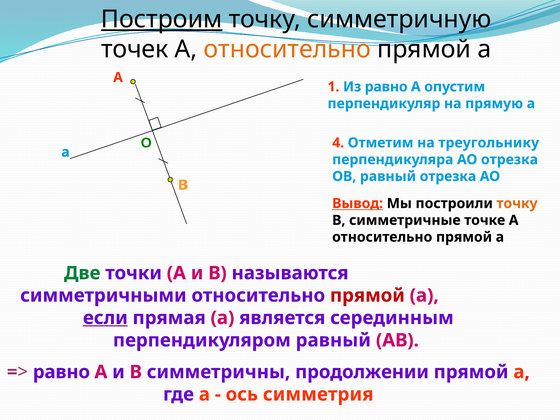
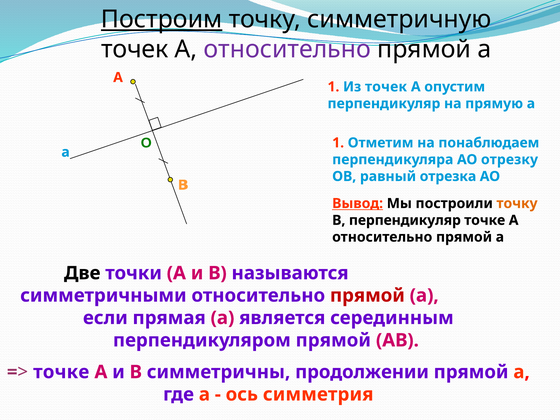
относительно colour: orange -> purple (287, 49)
Из равно: равно -> точек (386, 87)
О 4: 4 -> 1 (338, 143)
треугольнику: треугольнику -> понаблюдаем (489, 143)
АО отрезка: отрезка -> отрезку (509, 160)
В симметричные: симметричные -> перпендикуляр (405, 220)
Две colour: green -> black (82, 273)
если underline: present -> none (105, 318)
перпендикуляром равный: равный -> прямой (333, 340)
равно: равно -> точке (61, 372)
